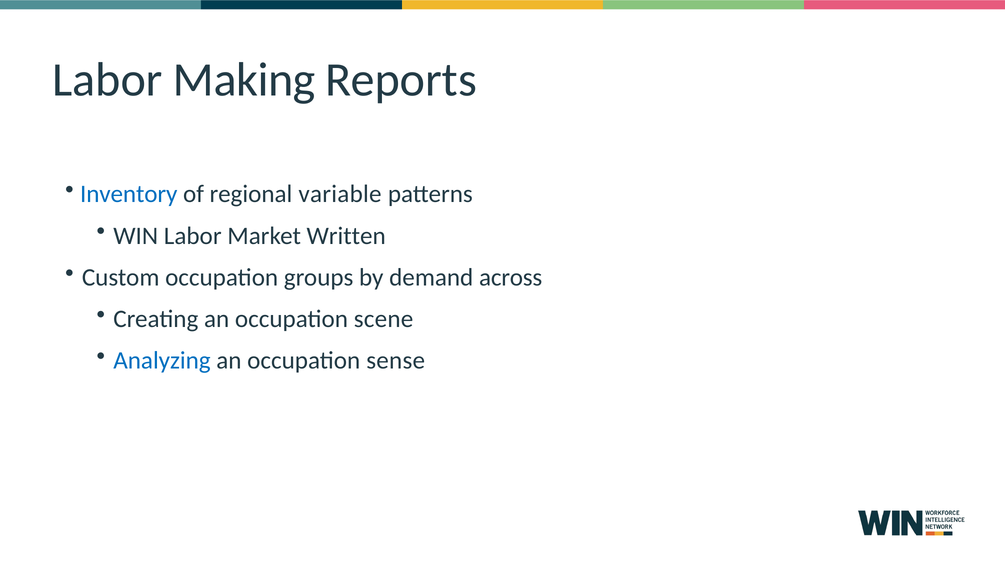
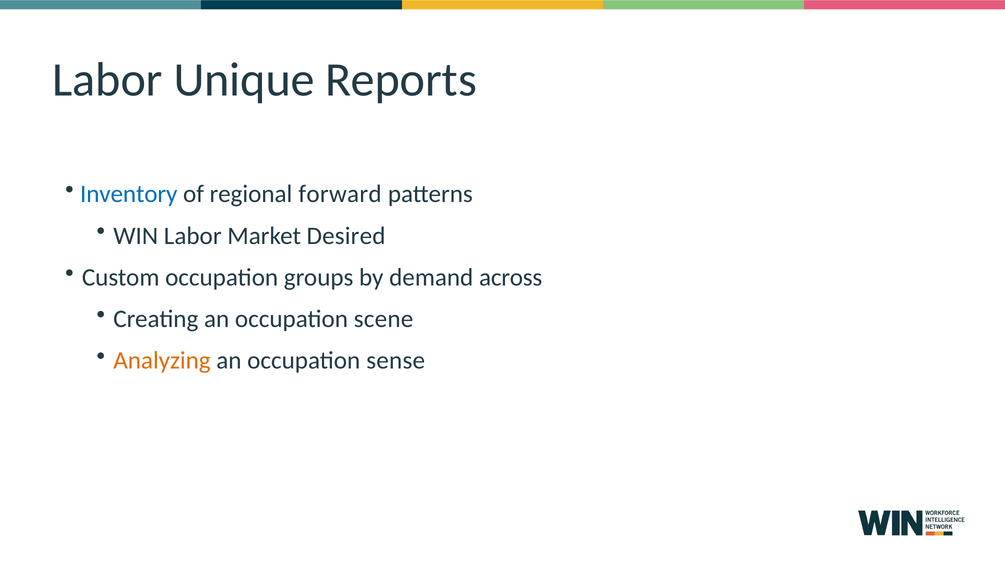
Making: Making -> Unique (244, 80)
variable: variable -> forward (340, 194)
Written: Written -> Desired (346, 236)
Analyzing colour: blue -> orange (162, 361)
